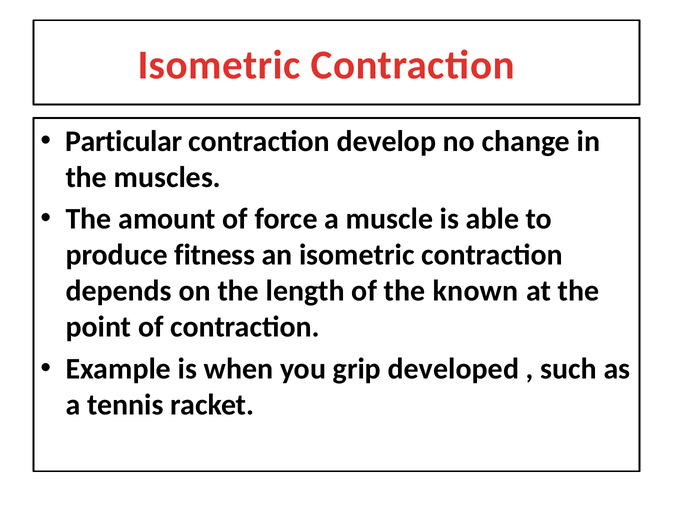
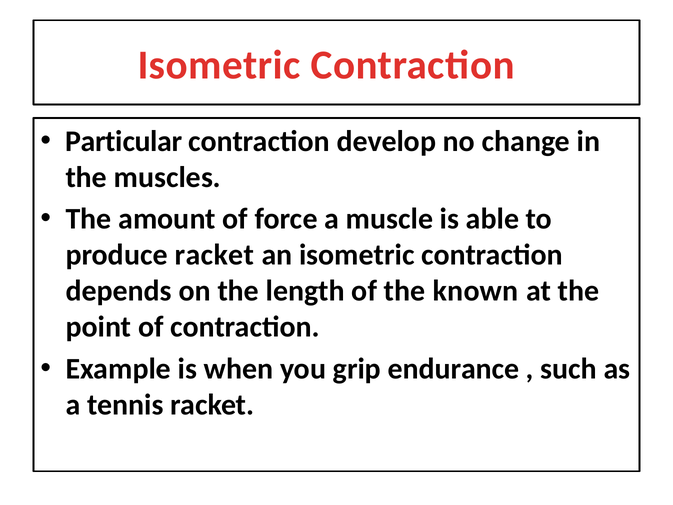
produce fitness: fitness -> racket (214, 255)
developed: developed -> endurance (453, 369)
